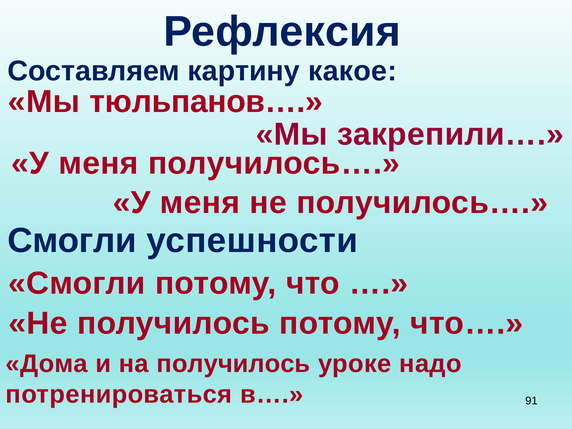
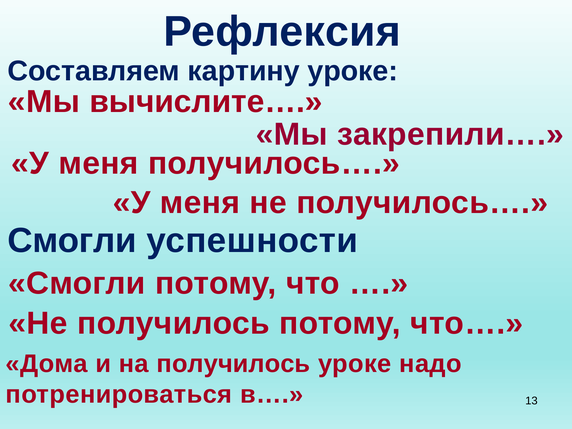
картину какое: какое -> уроке (353, 71)
тюльпанов…: тюльпанов… -> вычислите… (206, 102)
91: 91 -> 13 (531, 401)
